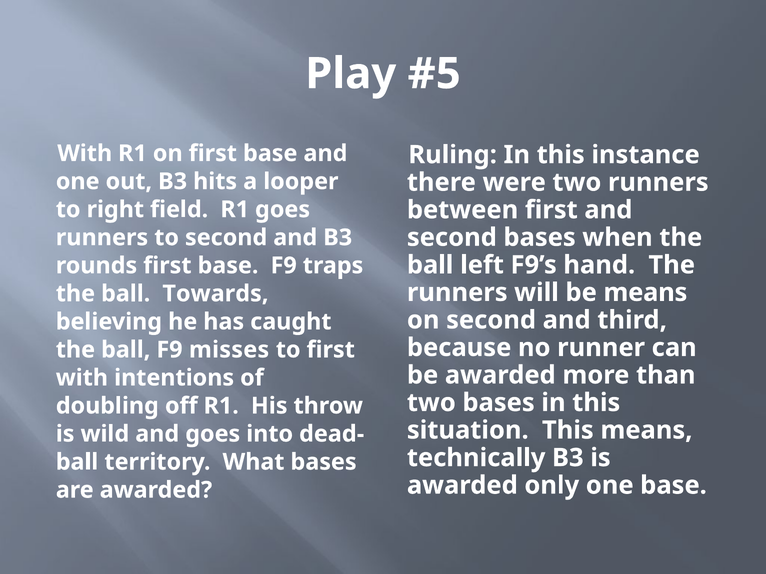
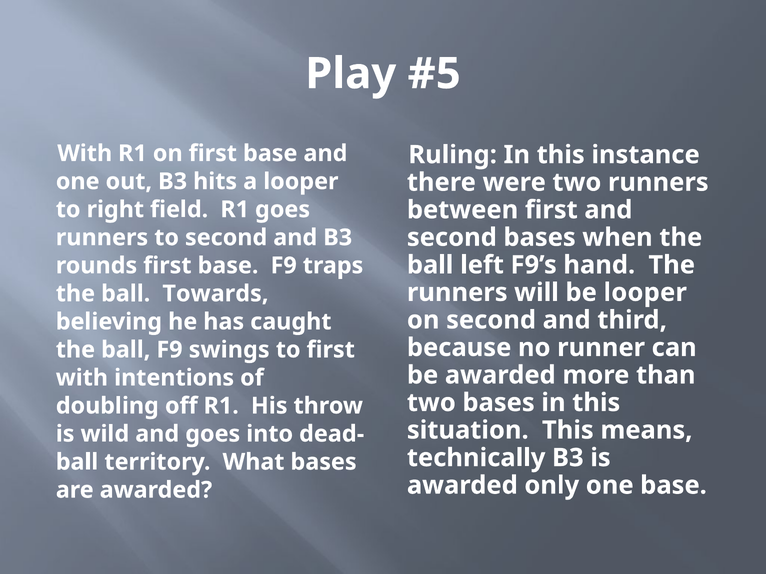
be means: means -> looper (645, 293)
misses: misses -> swings (229, 350)
